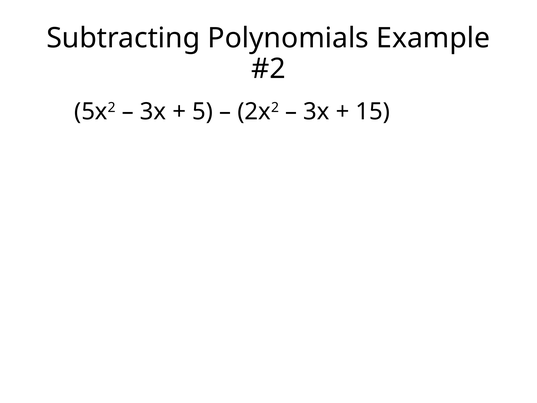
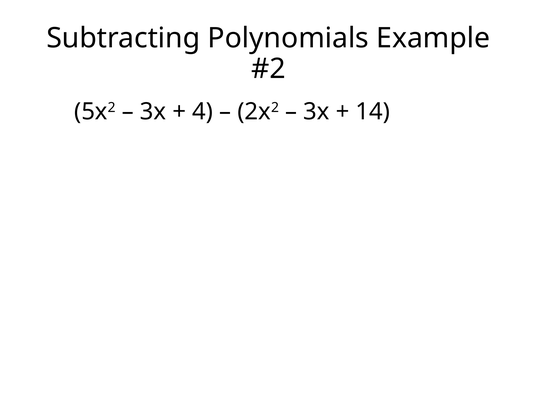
5: 5 -> 4 (203, 112)
15: 15 -> 14 (373, 112)
